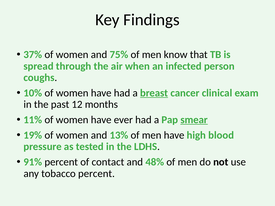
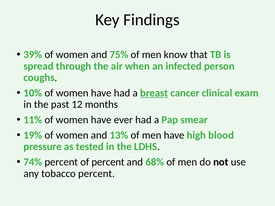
37%: 37% -> 39% (33, 55)
smear underline: present -> none (194, 120)
91%: 91% -> 74% (33, 162)
of contact: contact -> percent (108, 162)
48%: 48% -> 68% (155, 162)
